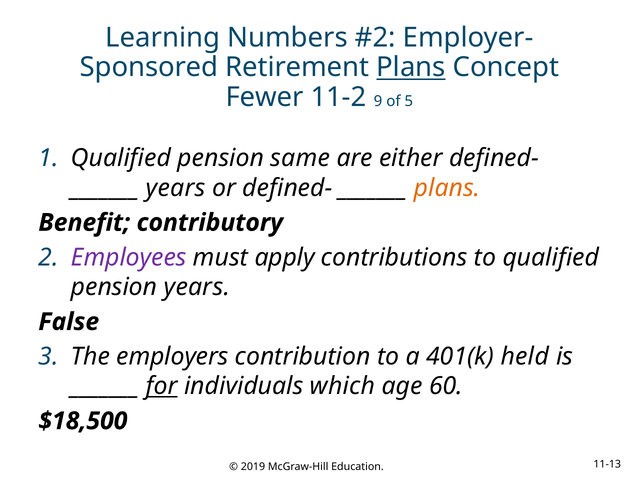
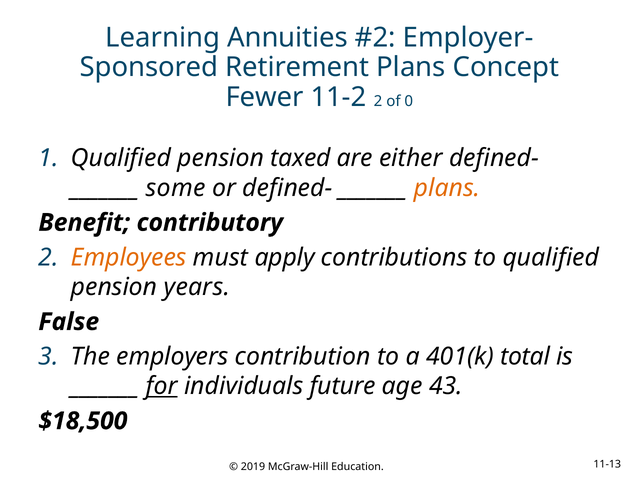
Numbers: Numbers -> Annuities (288, 38)
Plans underline: present -> none (411, 67)
11-2 9: 9 -> 2 (378, 101)
5: 5 -> 0 (409, 101)
same: same -> taxed (300, 158)
years: years -> some (176, 188)
Employees colour: purple -> orange (129, 257)
held: held -> total (525, 357)
which: which -> future (343, 386)
60: 60 -> 43 (446, 386)
